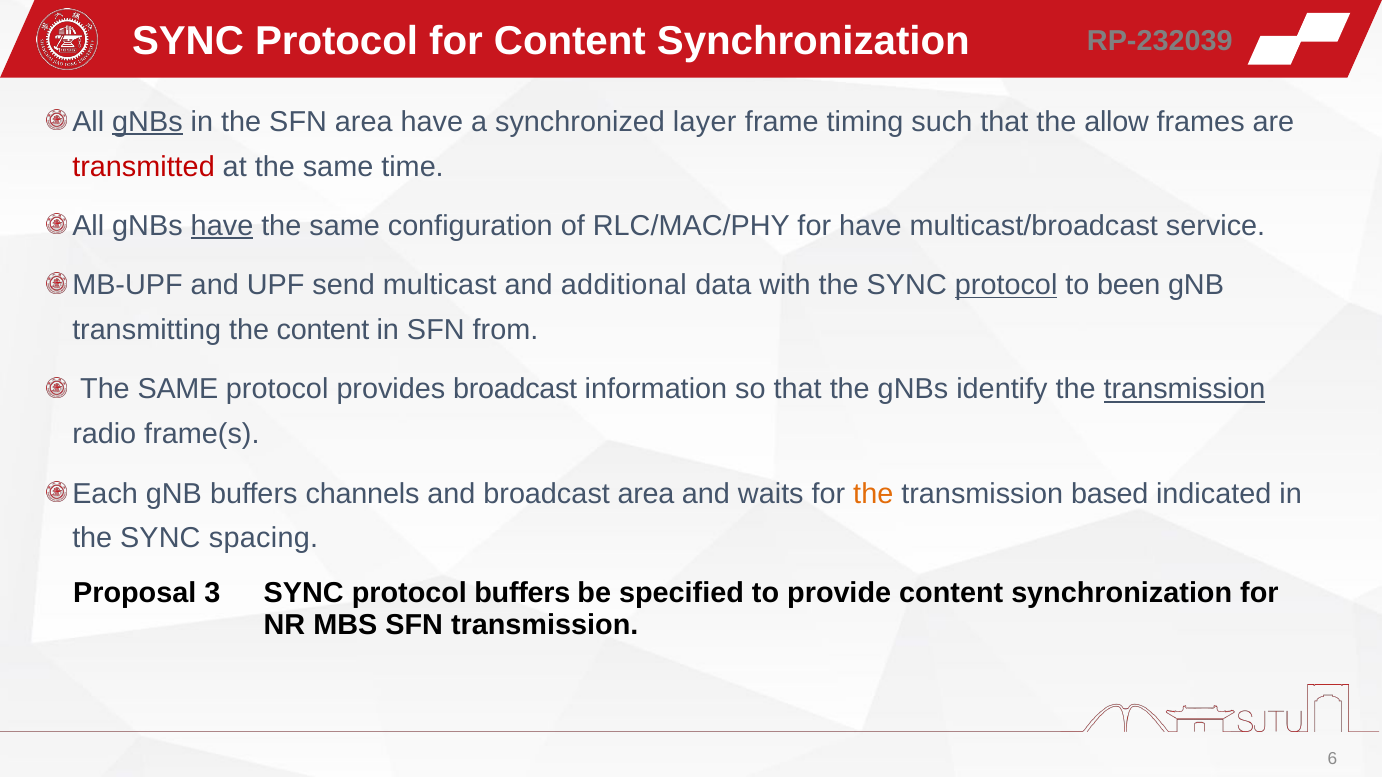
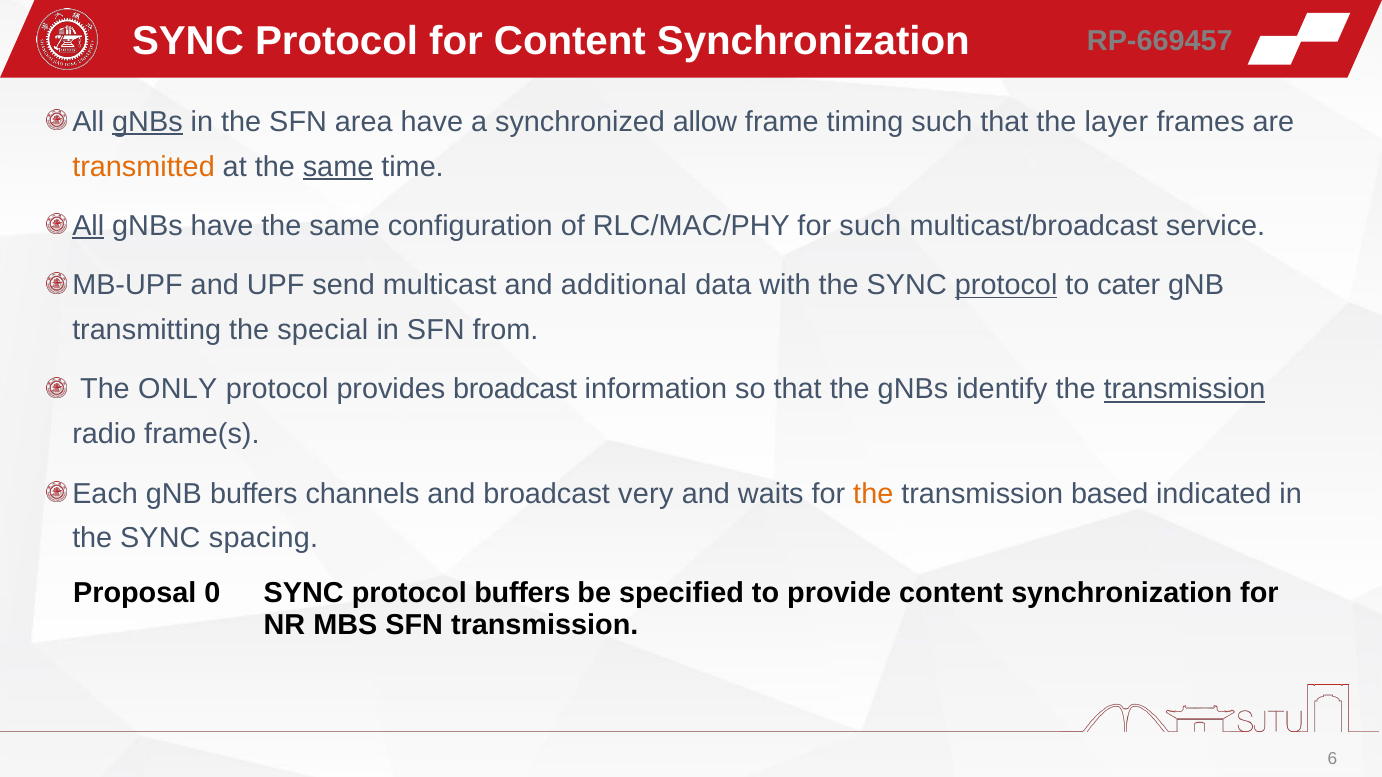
RP-232039: RP-232039 -> RP-669457 (1160, 41)
layer: layer -> allow (705, 122)
allow: allow -> layer (1116, 122)
transmitted colour: red -> orange (144, 167)
same underline: none -> present (338, 167)
All underline: none -> present (88, 226)
have underline: present -> none (222, 226)
for have: have -> such (870, 226)
been: been -> cater (1129, 285)
the content: content -> special (323, 330)
SAME: SAME -> ONLY (178, 390)
broadcast area: area -> very (646, 494)
3: 3 -> 0 (212, 593)
